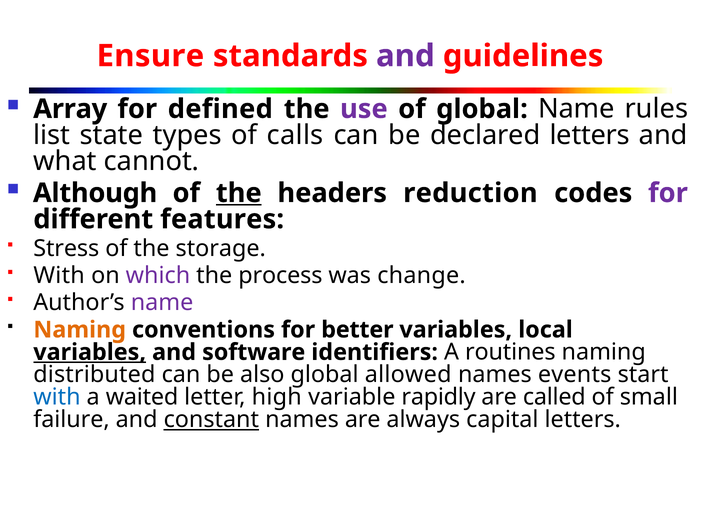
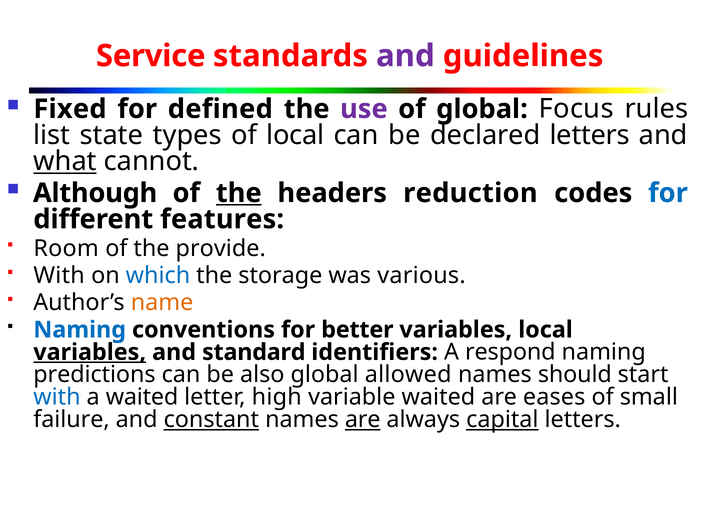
Ensure: Ensure -> Service (151, 56)
Array: Array -> Fixed (70, 109)
global Name: Name -> Focus (576, 109)
of calls: calls -> local (295, 135)
what underline: none -> present (65, 161)
for colour: purple -> blue (668, 193)
Stress: Stress -> Room (66, 248)
storage: storage -> provide (221, 248)
which colour: purple -> blue (158, 275)
process: process -> storage (280, 275)
change: change -> various (421, 275)
name colour: purple -> orange (162, 302)
Naming colour: orange -> blue (80, 330)
software: software -> standard (254, 352)
routines: routines -> respond (510, 352)
distributed: distributed -> predictions (94, 374)
events: events -> should (575, 374)
variable rapidly: rapidly -> waited (438, 397)
called: called -> eases (554, 397)
are underline: none -> present (363, 419)
capital underline: none -> present (502, 419)
